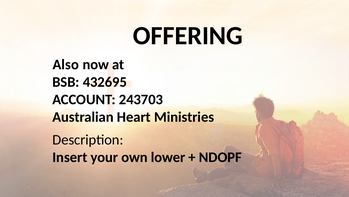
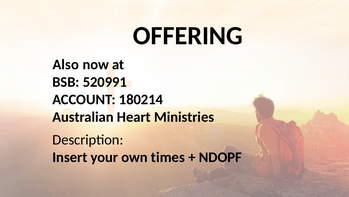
432695: 432695 -> 520991 (105, 82)
243703: 243703 -> 180214 (141, 99)
lower: lower -> times (168, 157)
